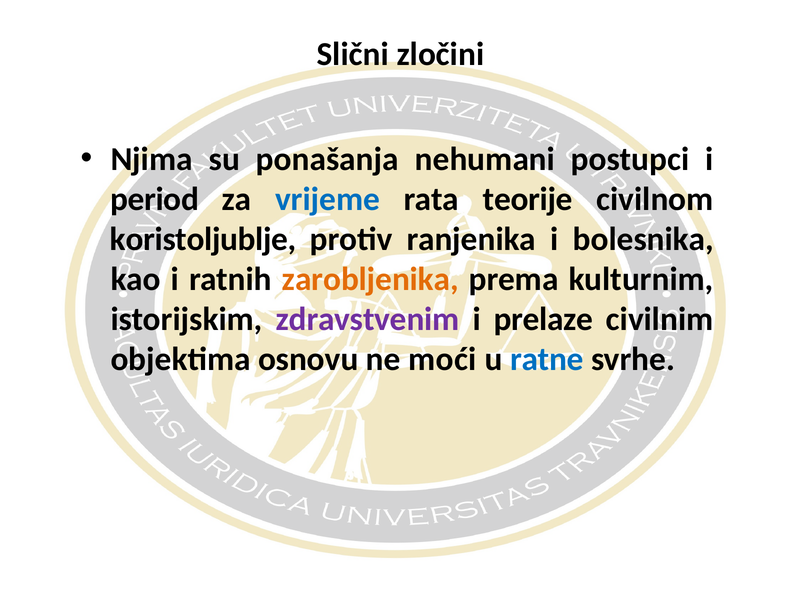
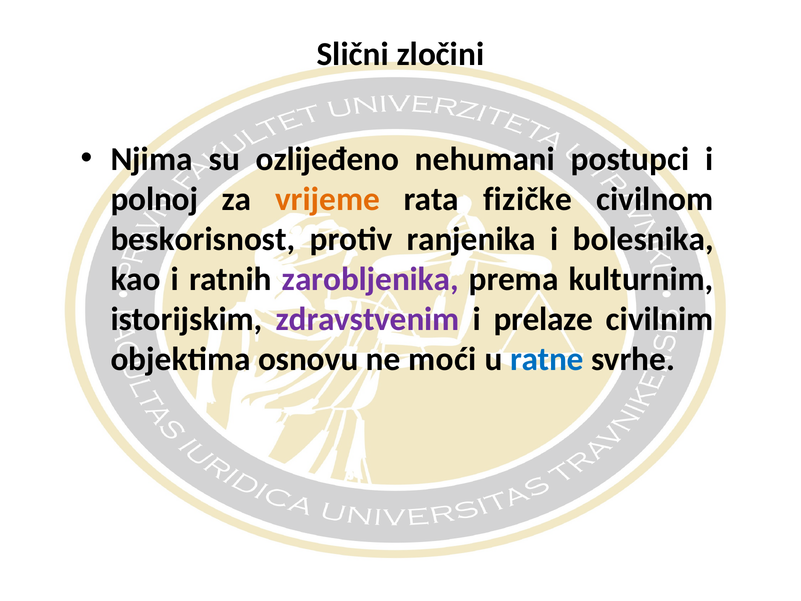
ponašanja: ponašanja -> ozlijeđeno (327, 159)
period: period -> polnoj (154, 199)
vrijeme colour: blue -> orange (328, 199)
teorije: teorije -> fizičke (527, 199)
koristoljublje: koristoljublje -> beskorisnost (203, 239)
zarobljenika colour: orange -> purple (370, 279)
